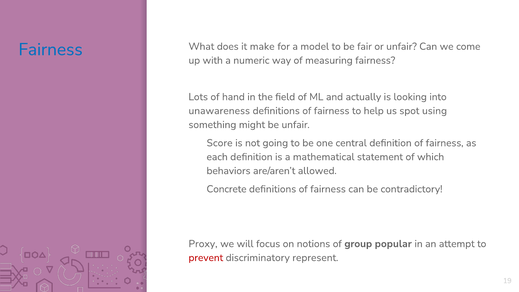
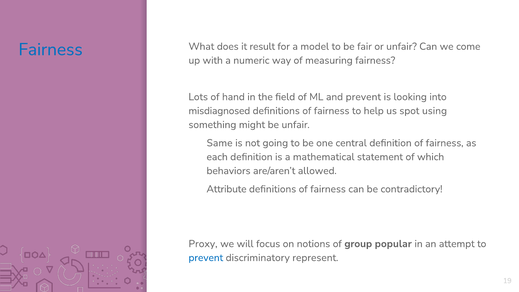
make: make -> result (262, 46)
and actually: actually -> prevent (363, 97)
unawareness: unawareness -> misdiagnosed (219, 111)
Score: Score -> Same (220, 143)
Concrete: Concrete -> Attribute (227, 189)
prevent colour: red -> blue (206, 258)
